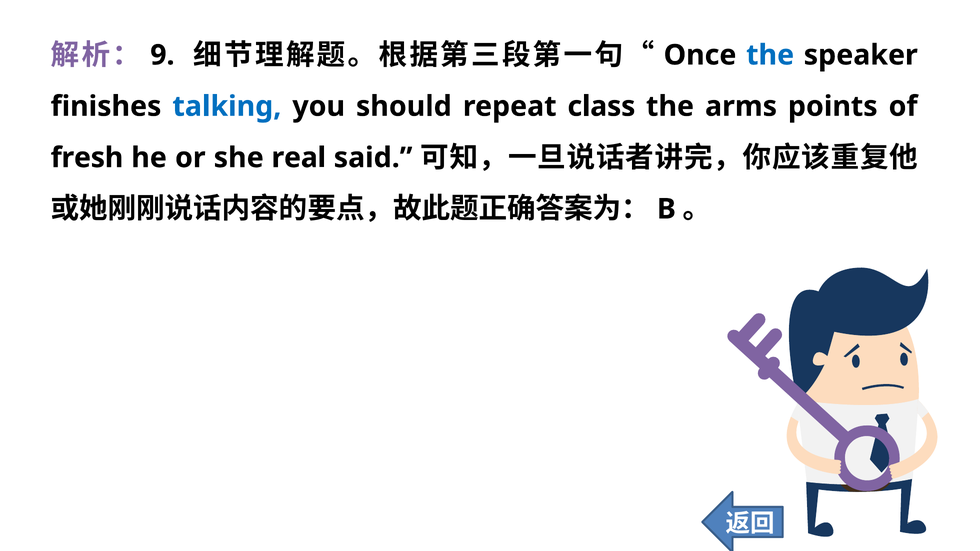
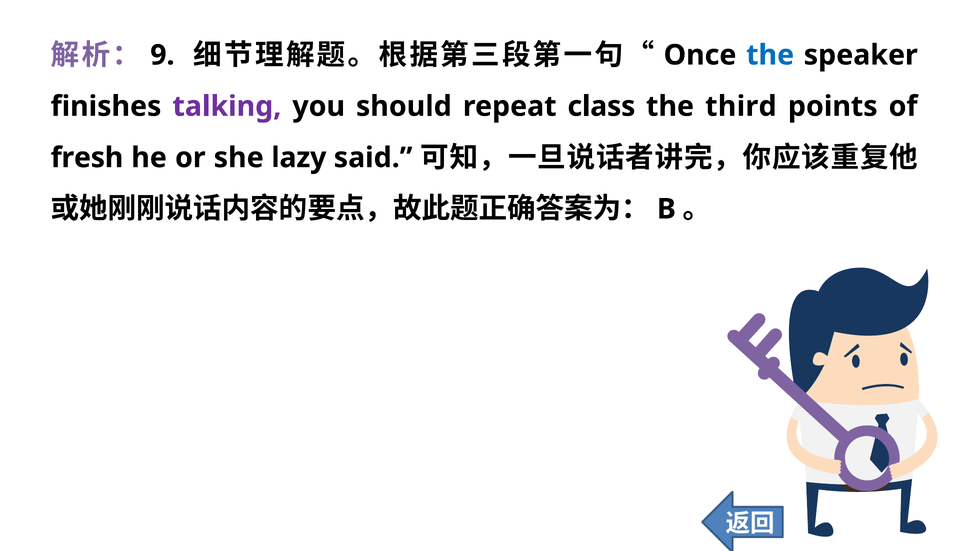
talking colour: blue -> purple (227, 106)
arms: arms -> third (741, 106)
real: real -> lazy (299, 158)
